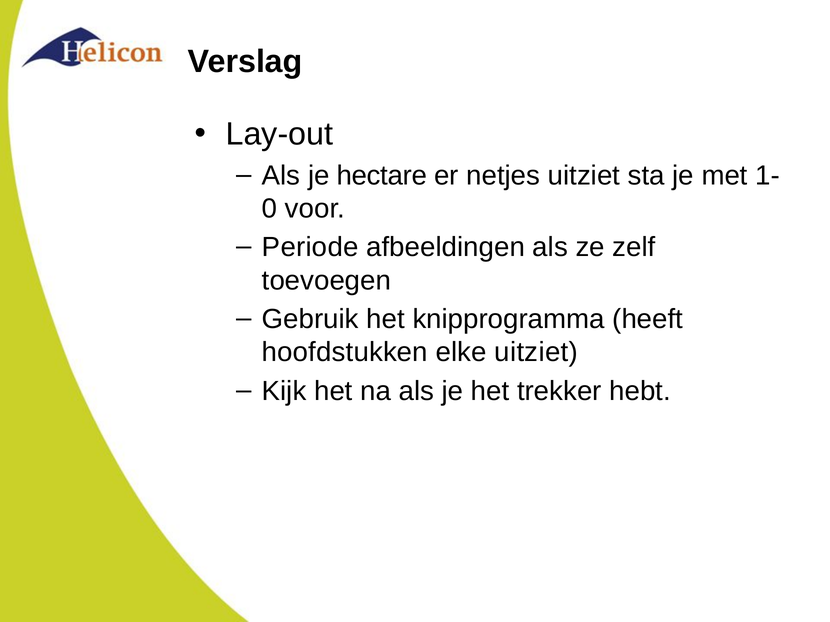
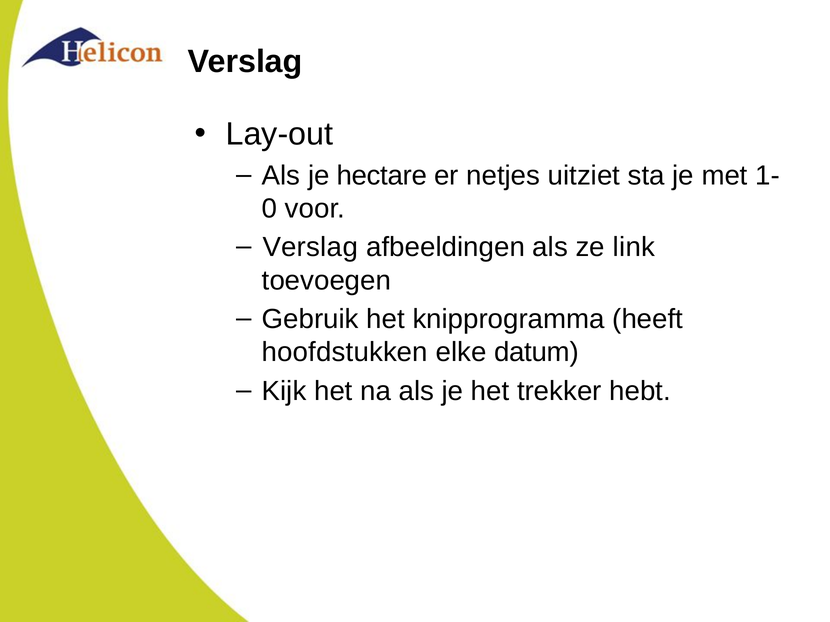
Periode: Periode -> Verslag (310, 248)
zelf: zelf -> link (634, 248)
elke uitziet: uitziet -> datum (536, 353)
